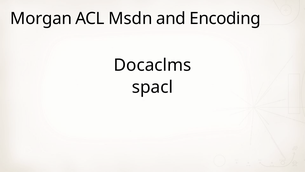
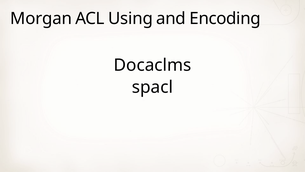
Msdn: Msdn -> Using (130, 18)
